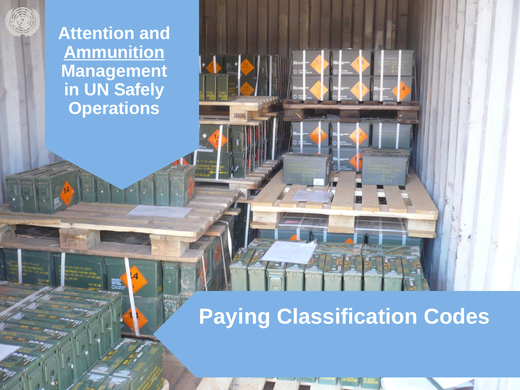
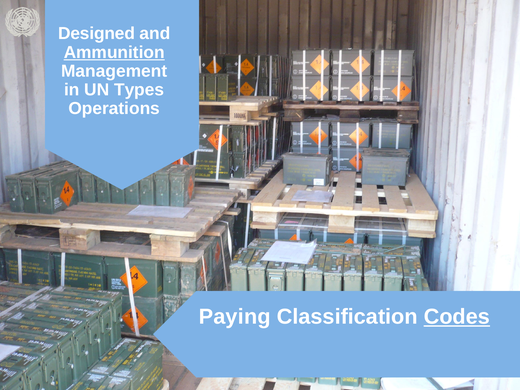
Attention: Attention -> Designed (96, 34)
Safely: Safely -> Types (139, 90)
Codes underline: none -> present (457, 317)
